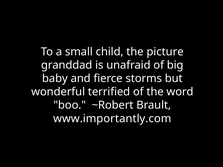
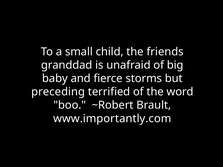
picture: picture -> friends (165, 52)
wonderful: wonderful -> preceding (58, 92)
